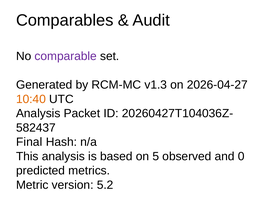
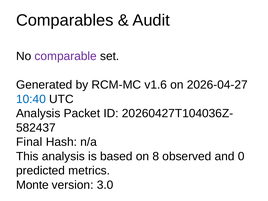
v1.3: v1.3 -> v1.6 (156, 85)
10:40 colour: orange -> blue (31, 99)
5: 5 -> 8 (156, 156)
Metric: Metric -> Monte (32, 185)
5.2: 5.2 -> 3.0 (105, 185)
